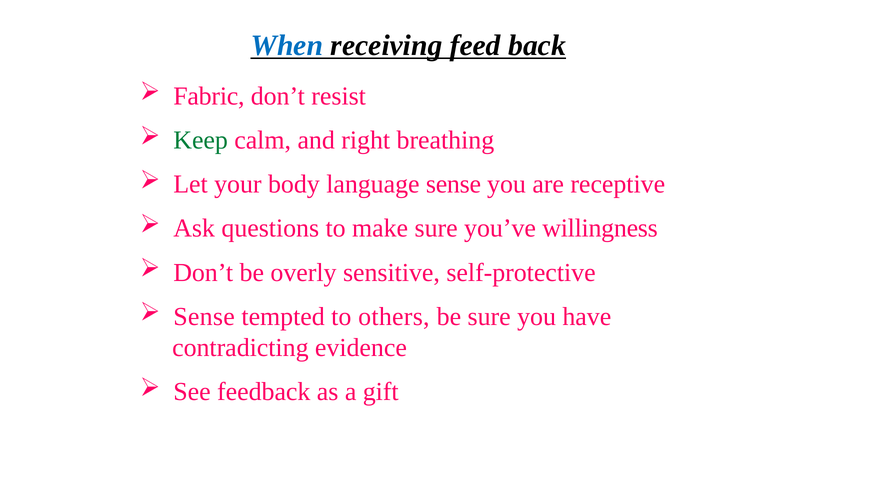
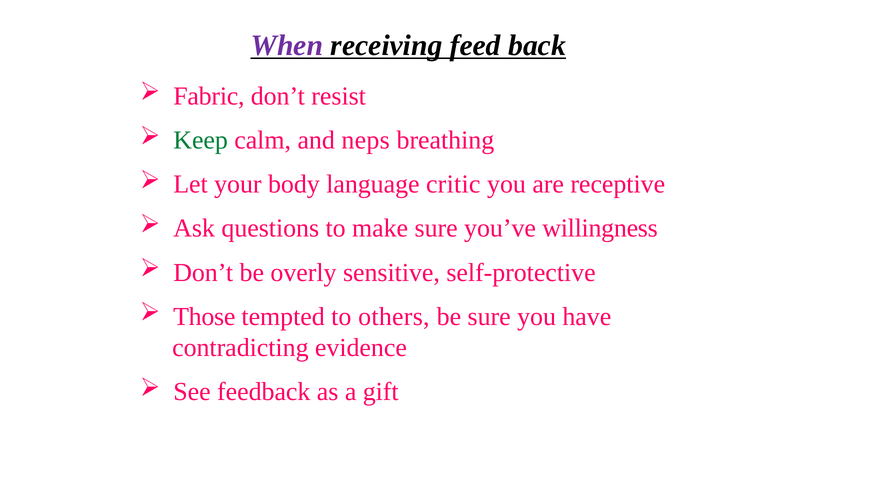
When colour: blue -> purple (287, 45)
right: right -> neps (366, 140)
language sense: sense -> critic (453, 184)
Sense: Sense -> Those (204, 317)
